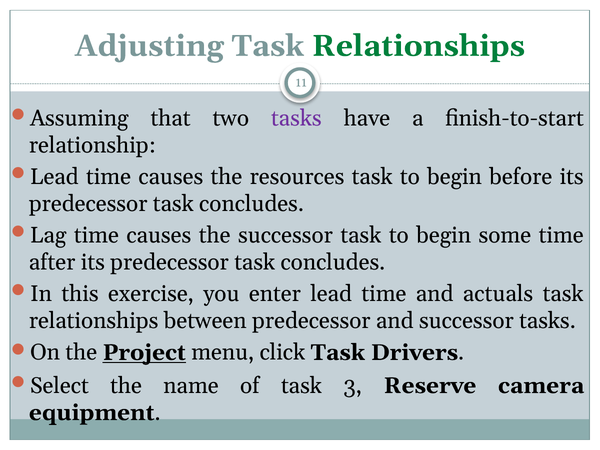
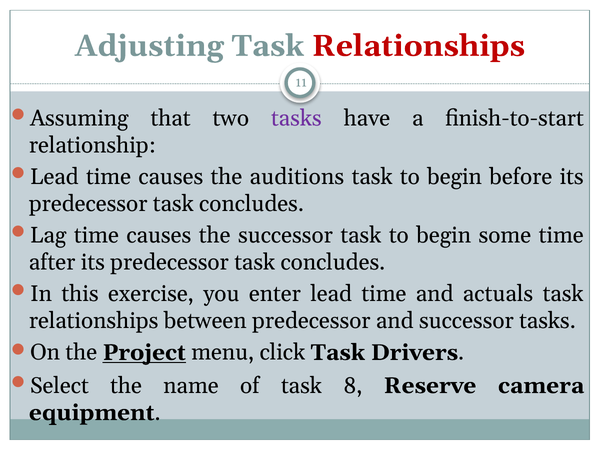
Relationships colour: green -> red (418, 46)
resources: resources -> auditions (297, 177)
3: 3 -> 8 (353, 386)
